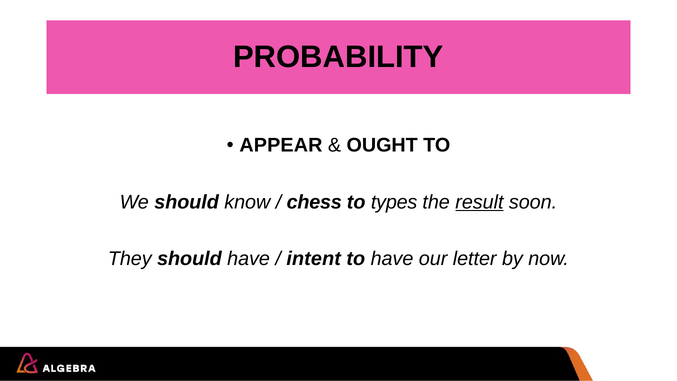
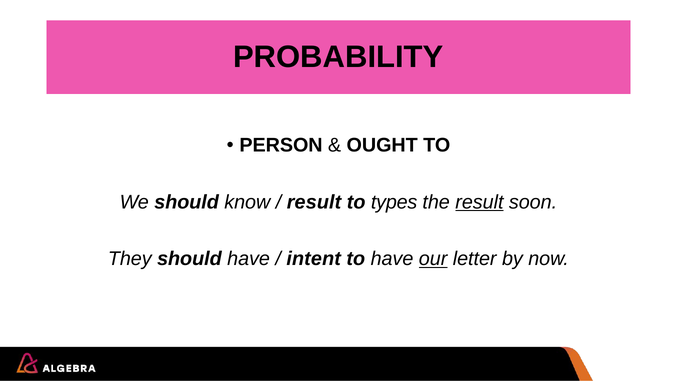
APPEAR: APPEAR -> PERSON (281, 145)
chess: chess -> result (314, 202)
our underline: none -> present (433, 259)
